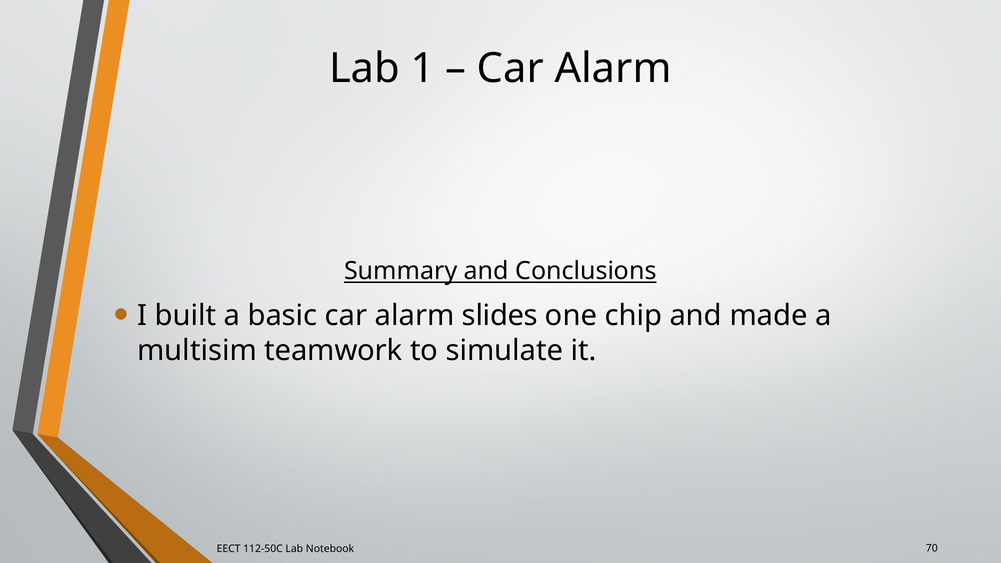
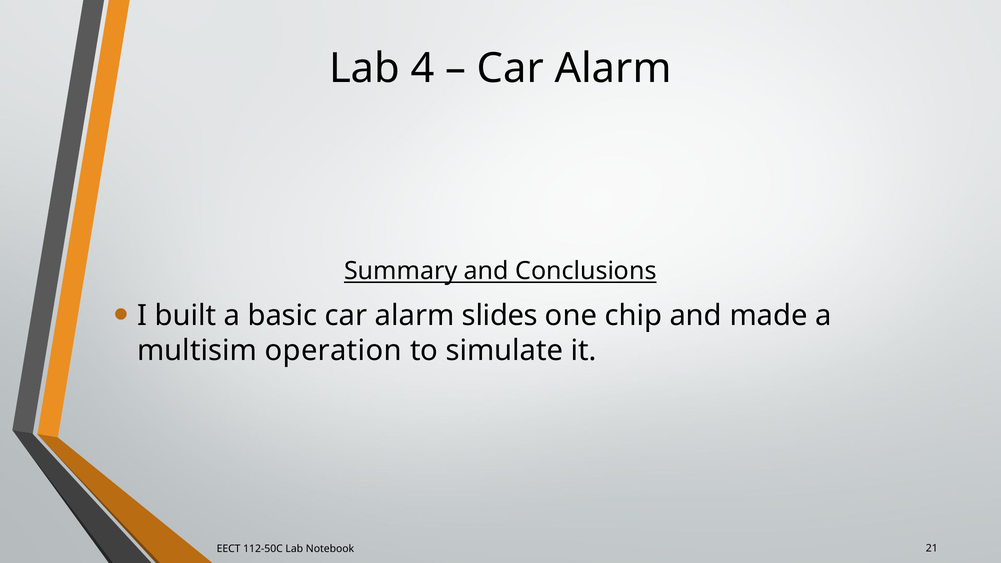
1: 1 -> 4 (423, 68)
teamwork: teamwork -> operation (333, 351)
70: 70 -> 21 (932, 548)
